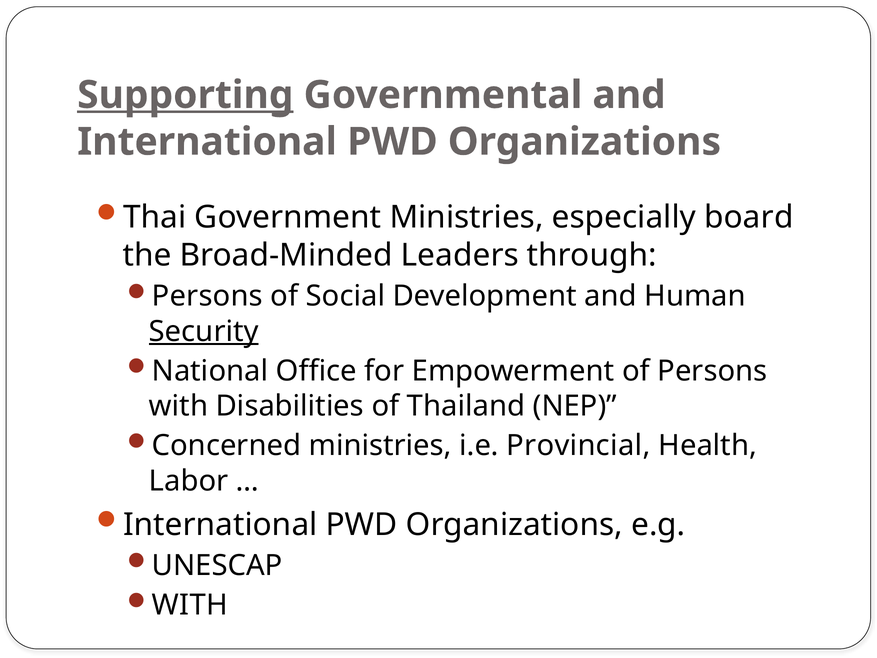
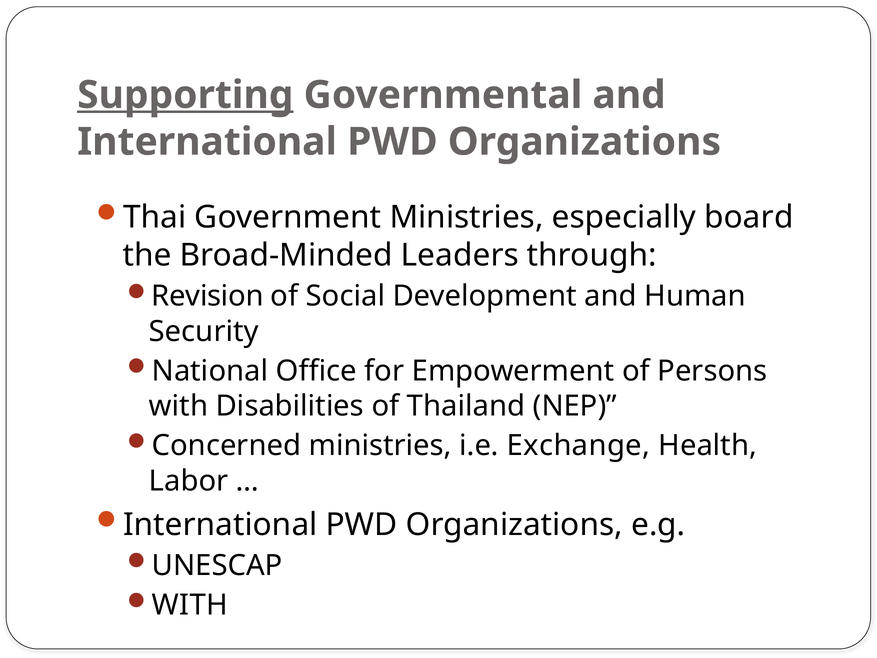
Persons: Persons -> Revision (208, 296)
Security underline: present -> none (204, 331)
Provincial: Provincial -> Exchange (578, 446)
